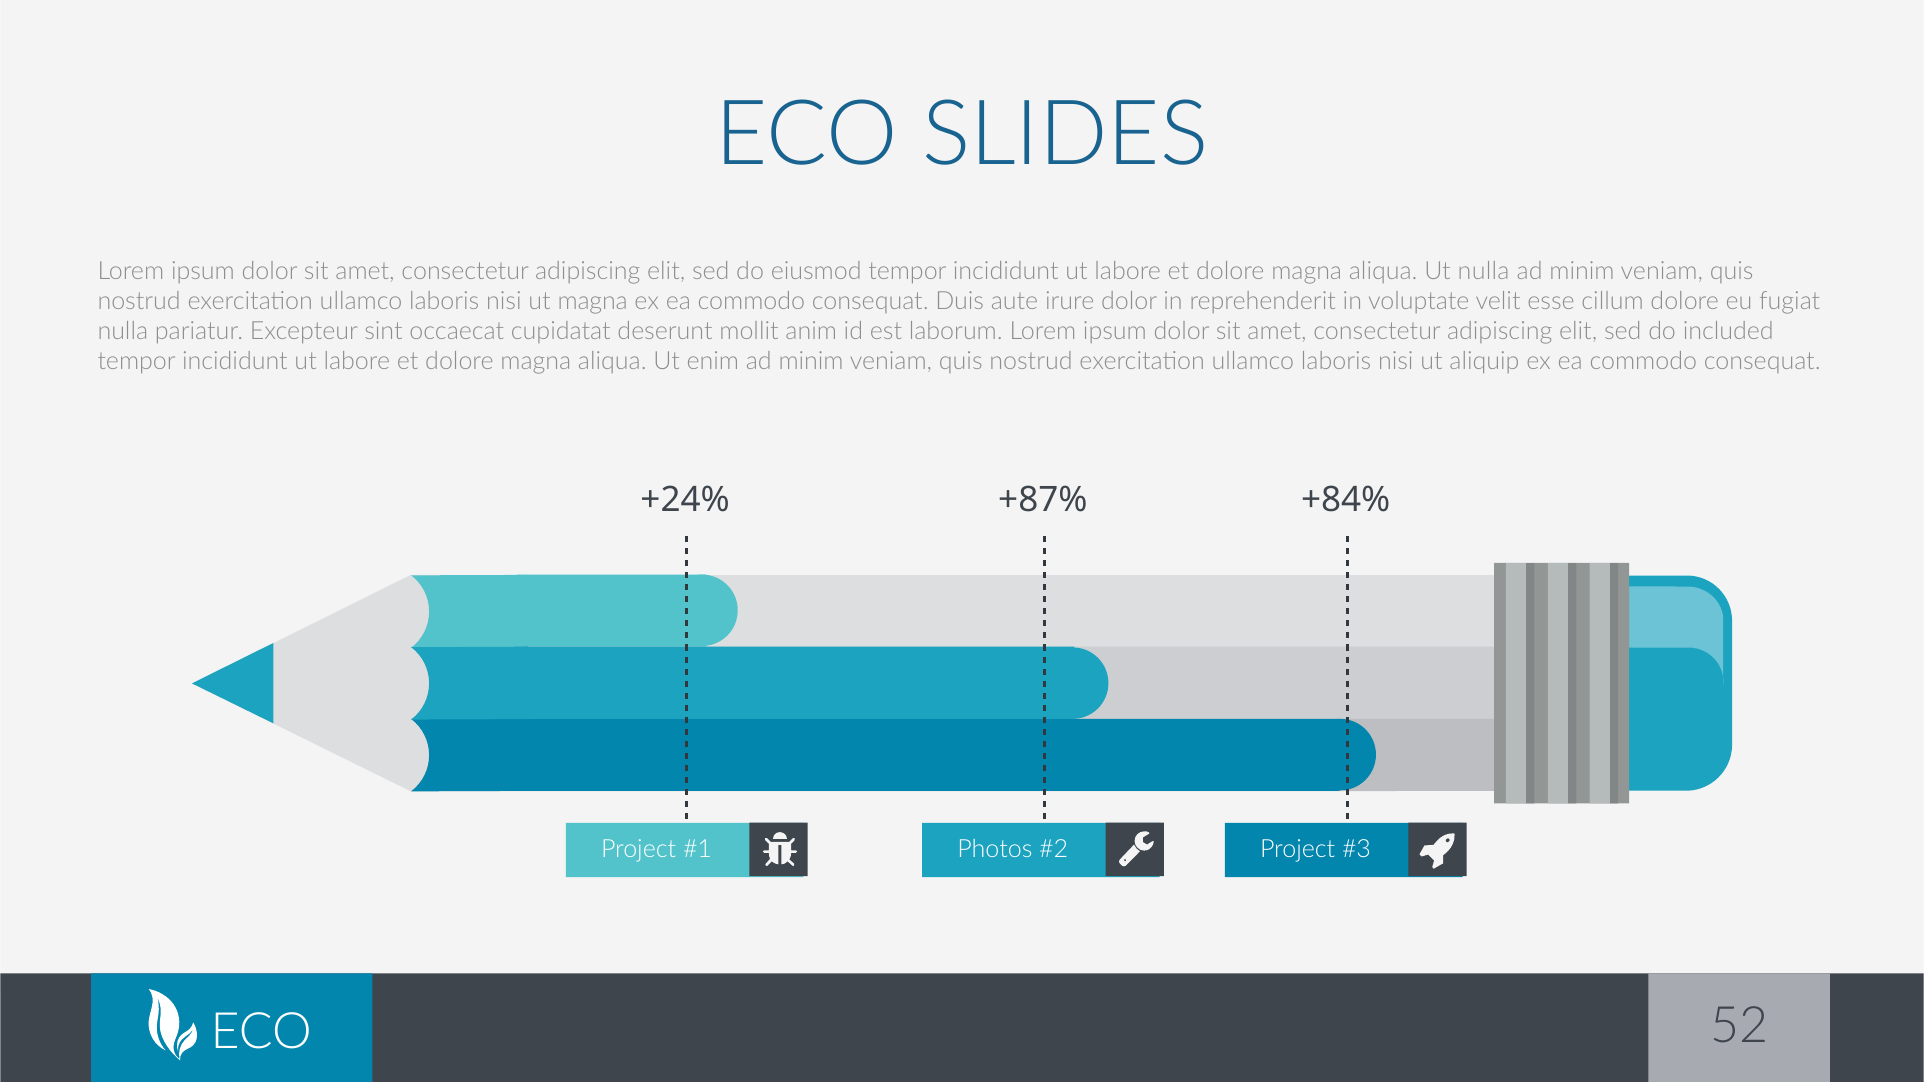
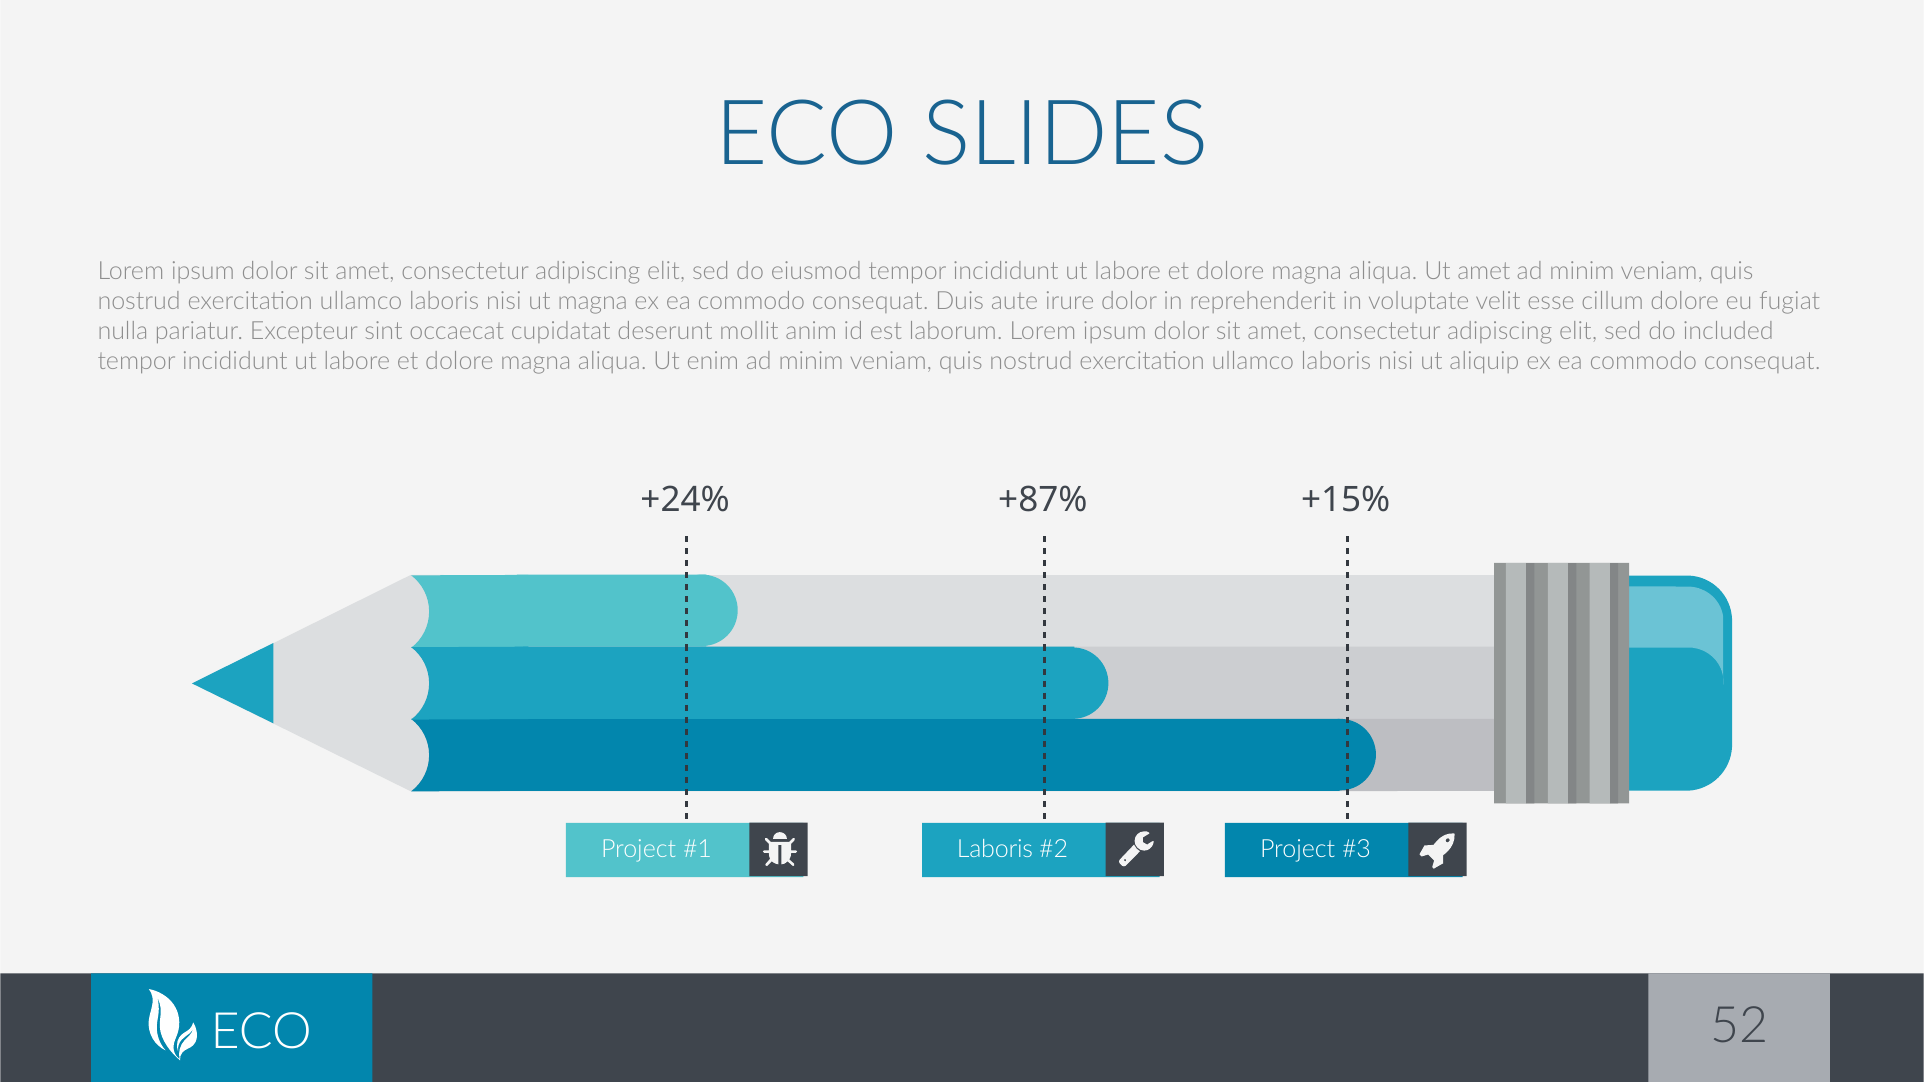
Ut nulla: nulla -> amet (1484, 272)
+84%: +84% -> +15% (1346, 500)
Photos: Photos -> Laboris (995, 849)
